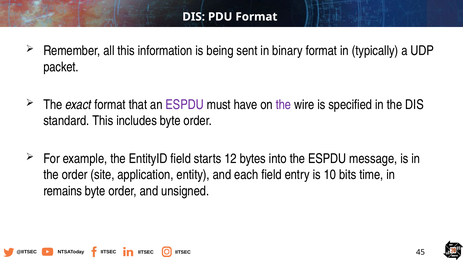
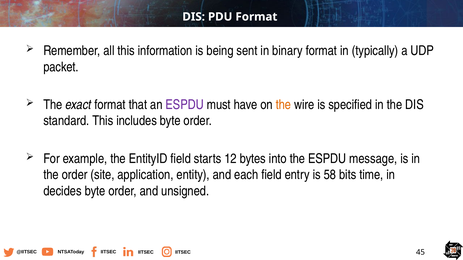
the colour: purple -> orange (283, 105)
10: 10 -> 58 (330, 175)
remains: remains -> decides (63, 191)
